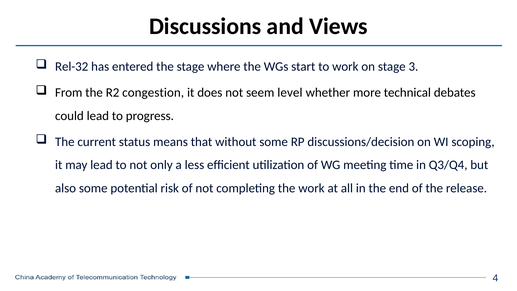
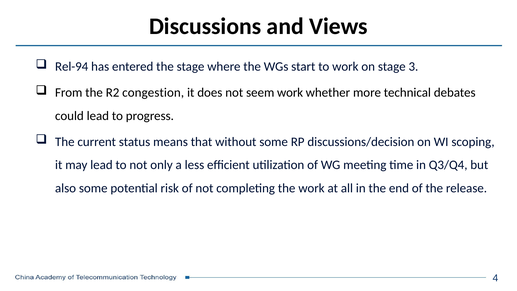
Rel-32: Rel-32 -> Rel-94 (72, 67)
seem level: level -> work (290, 93)
